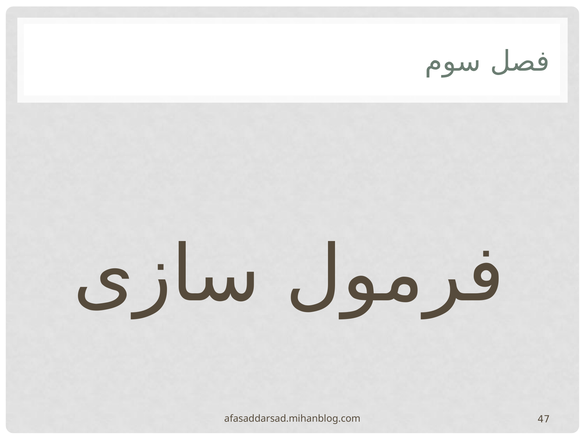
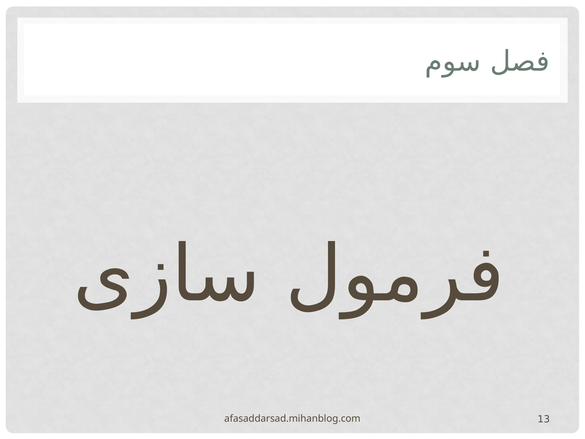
47: 47 -> 13 (544, 419)
